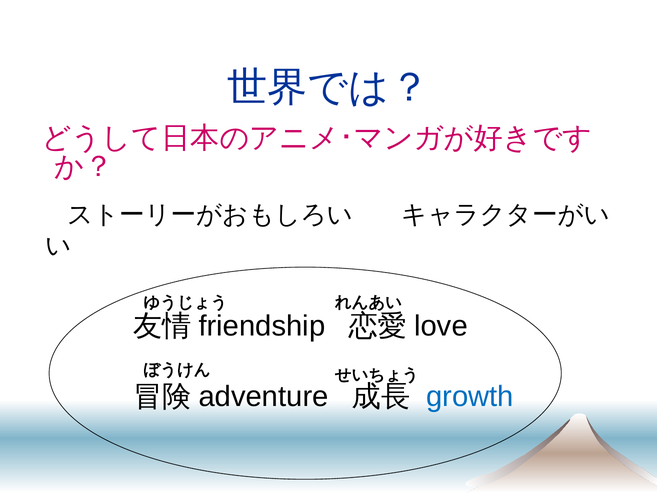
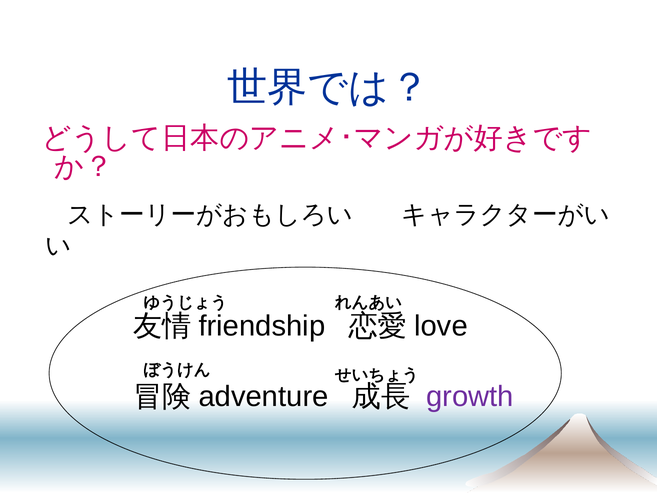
growth colour: blue -> purple (470, 396)
